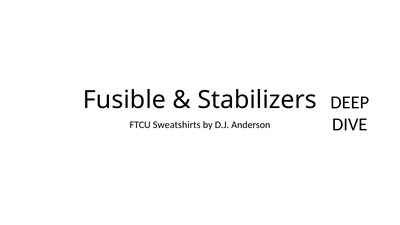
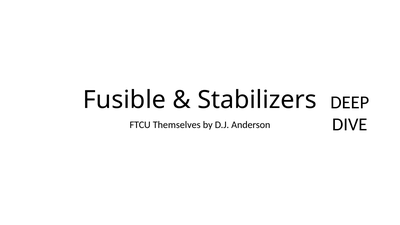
Sweatshirts: Sweatshirts -> Themselves (177, 125)
